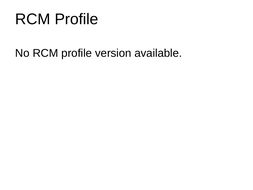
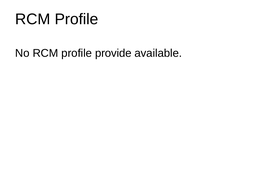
version: version -> provide (113, 53)
